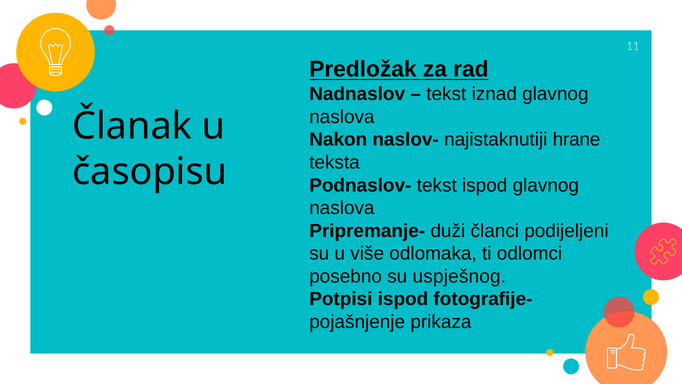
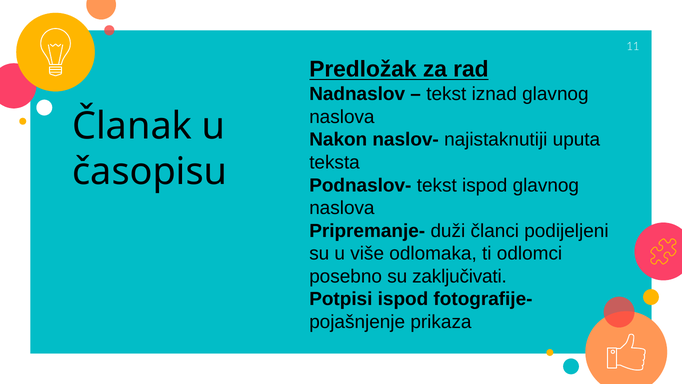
hrane: hrane -> uputa (576, 140)
uspješnog: uspješnog -> zaključivati (459, 276)
